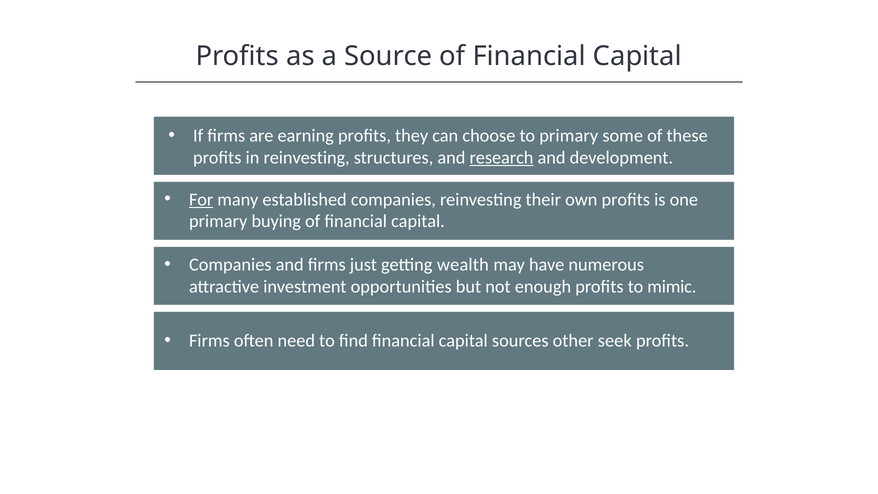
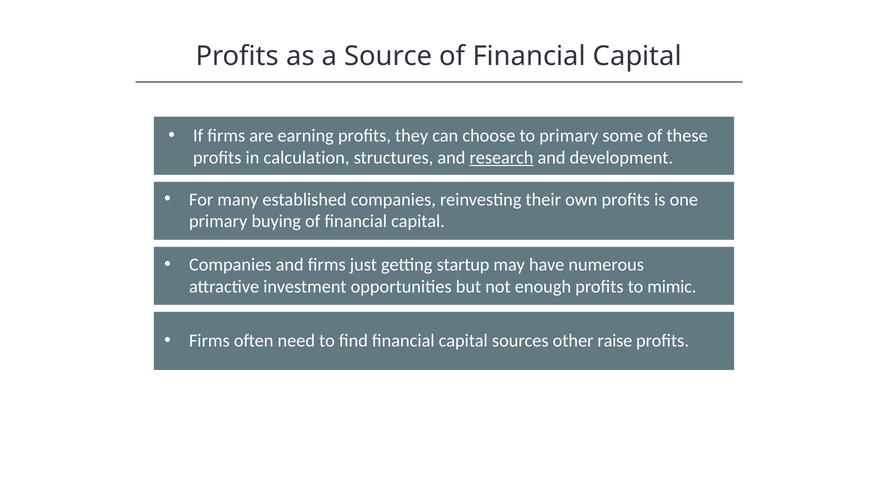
in reinvesting: reinvesting -> calculation (307, 158)
For underline: present -> none (201, 199)
wealth: wealth -> startup (463, 264)
seek: seek -> raise (615, 341)
